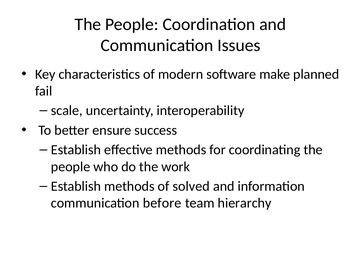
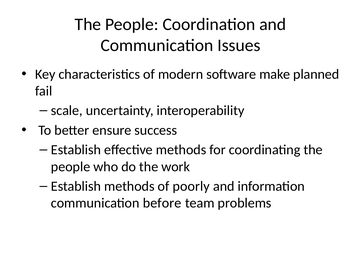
solved: solved -> poorly (191, 187)
hierarchy: hierarchy -> problems (245, 204)
